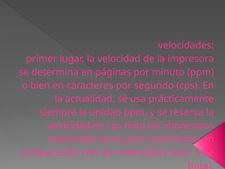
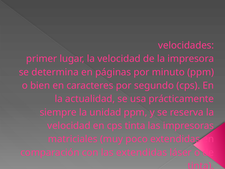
las matriciales: matriciales -> extendidas (142, 152)
